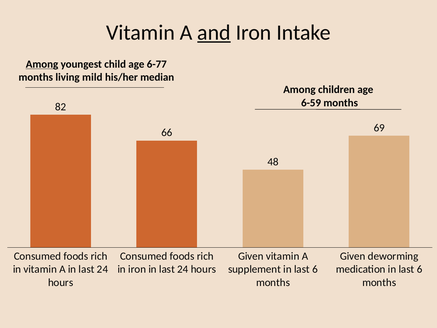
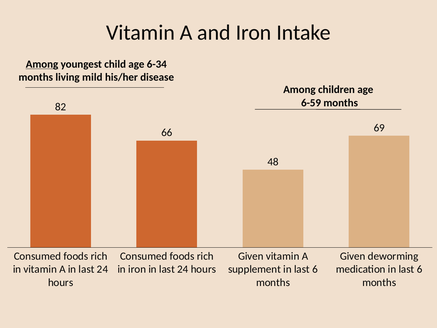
and underline: present -> none (214, 32)
6-77: 6-77 -> 6-34 (157, 64)
median: median -> disease (157, 77)
